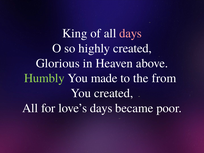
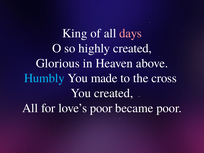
Humbly colour: light green -> light blue (44, 78)
from: from -> cross (164, 78)
love’s days: days -> poor (101, 108)
